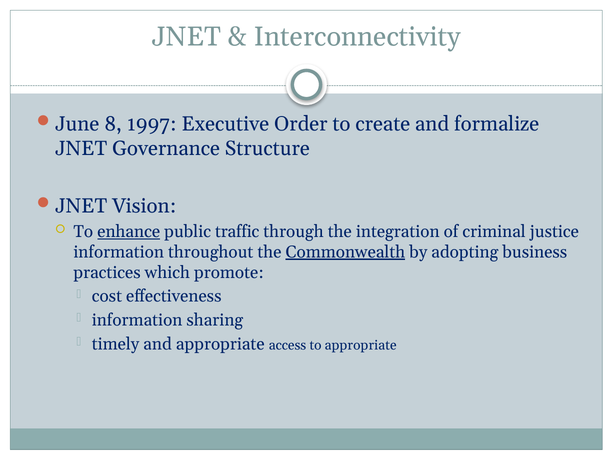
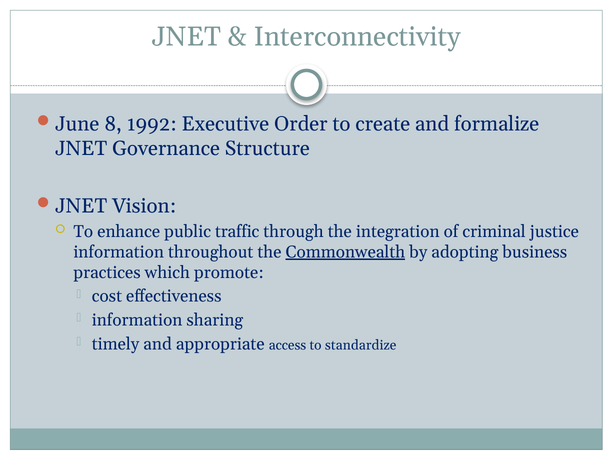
1997: 1997 -> 1992 (152, 124)
enhance underline: present -> none (129, 231)
to appropriate: appropriate -> standardize (361, 345)
